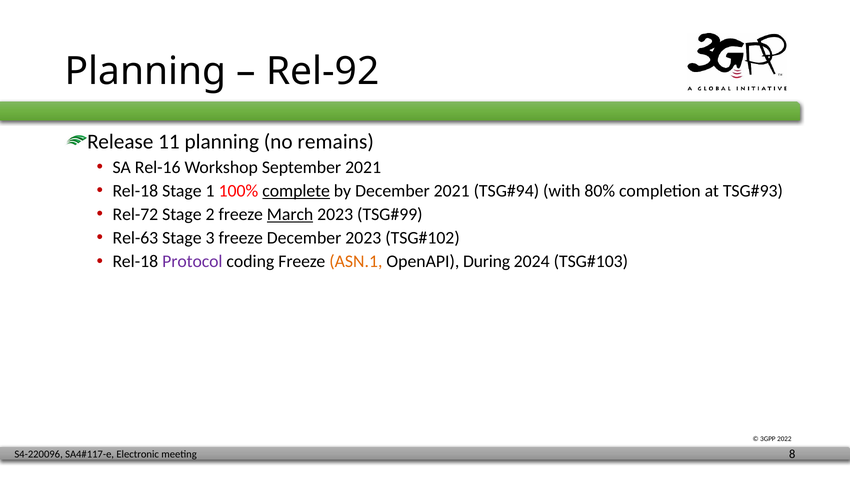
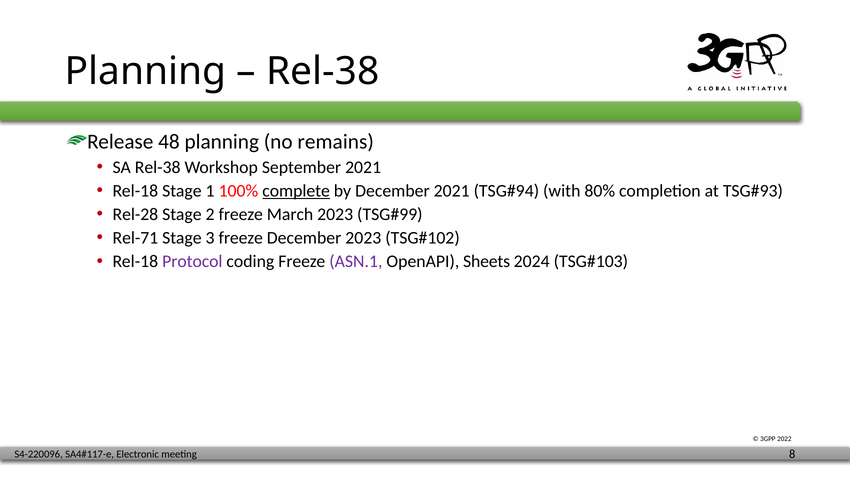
Rel-92: Rel-92 -> Rel-38 (323, 71)
11: 11 -> 48 (169, 142)
SA Rel-16: Rel-16 -> Rel-38 (158, 167)
Rel-72: Rel-72 -> Rel-28 (135, 214)
March underline: present -> none (290, 214)
Rel-63: Rel-63 -> Rel-71 (135, 238)
ASN.1 colour: orange -> purple (356, 261)
During: During -> Sheets (487, 261)
